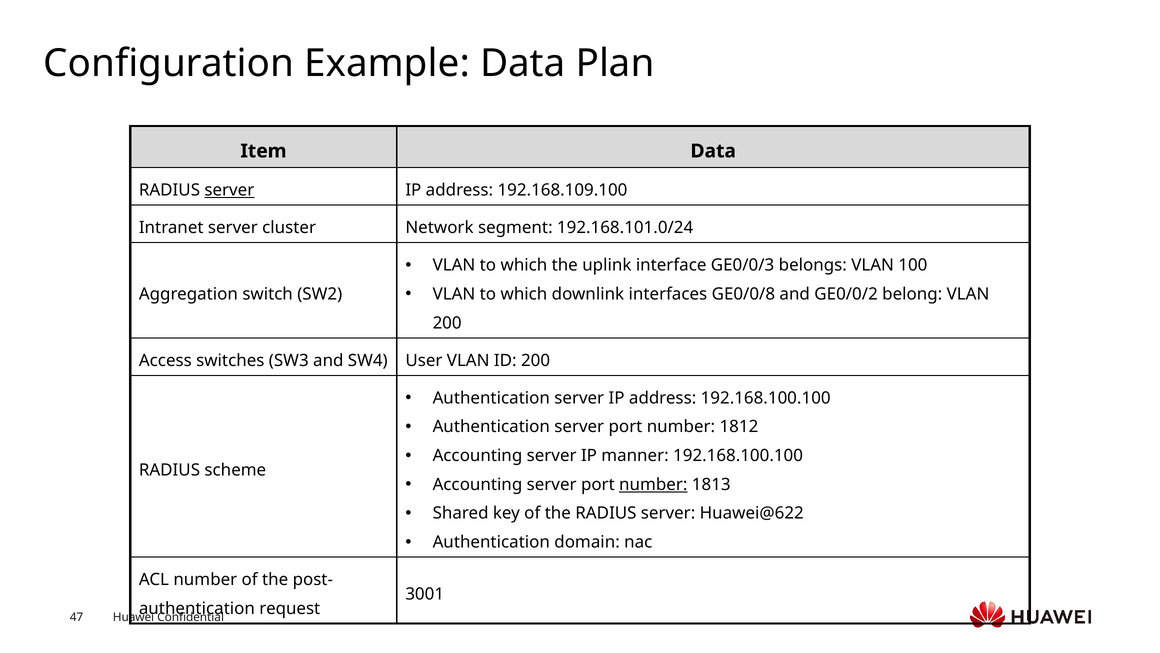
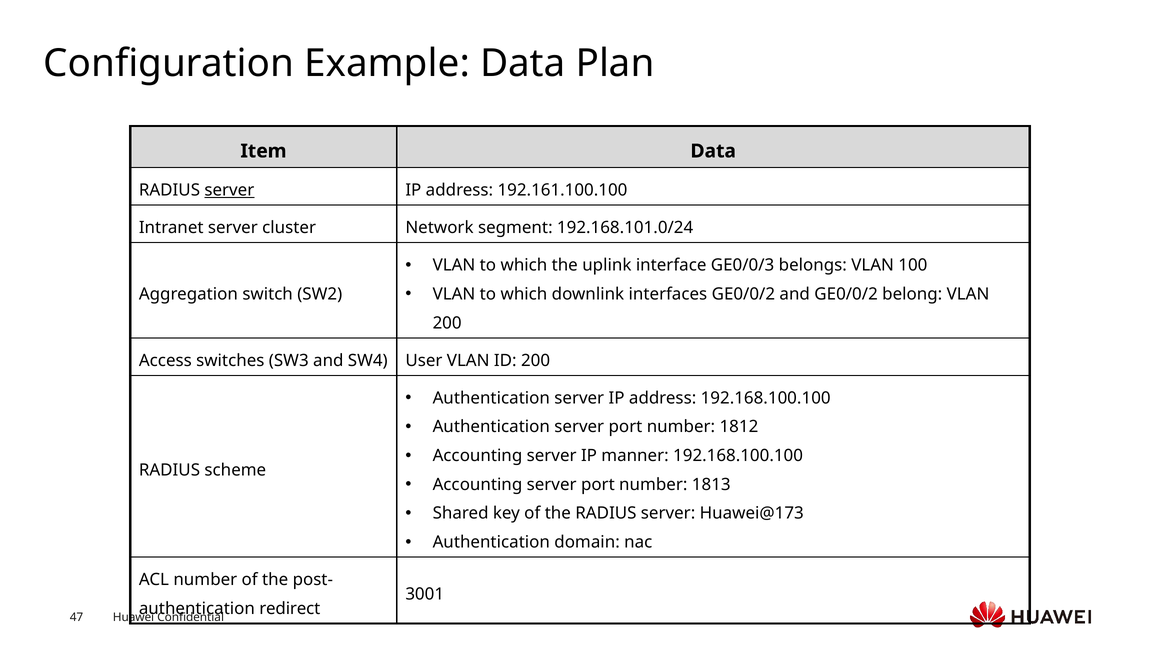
192.168.109.100: 192.168.109.100 -> 192.161.100.100 (562, 190)
interfaces GE0/0/8: GE0/0/8 -> GE0/0/2 (743, 294)
number underline: present -> none (653, 484)
Huawei@622: Huawei@622 -> Huawei@173 (752, 513)
request: request -> redirect (290, 608)
